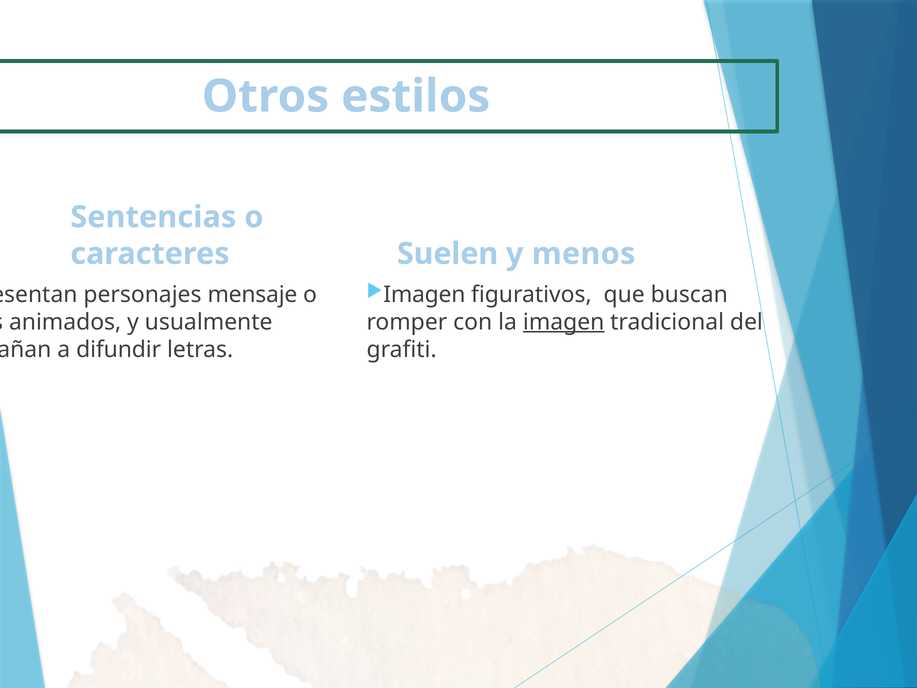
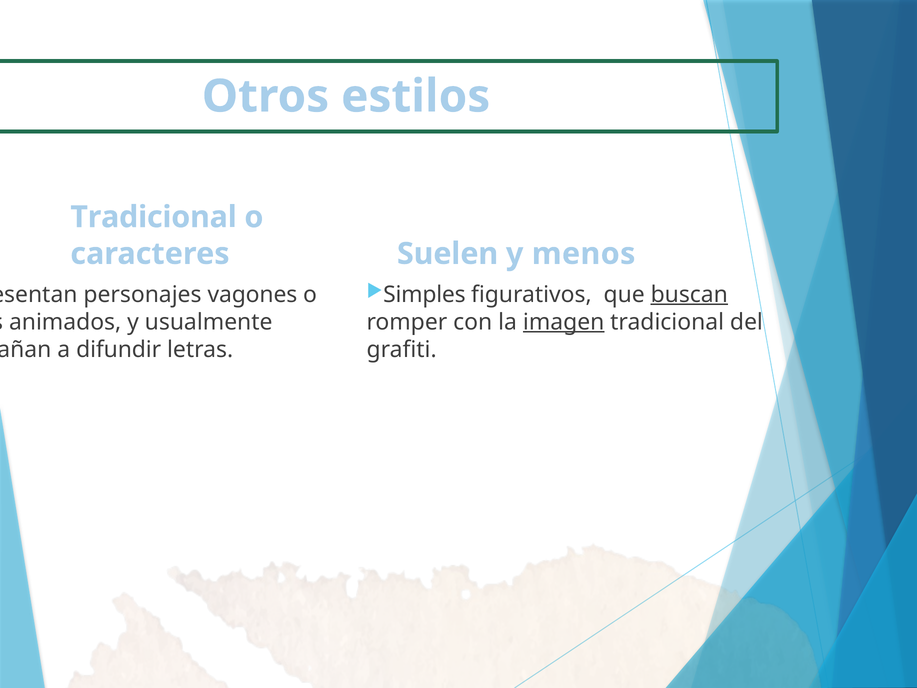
Sentencias: Sentencias -> Tradicional (154, 217)
mensaje: mensaje -> vagones (252, 294)
Imagen: Imagen -> Simples (424, 294)
buscan underline: none -> present (689, 294)
